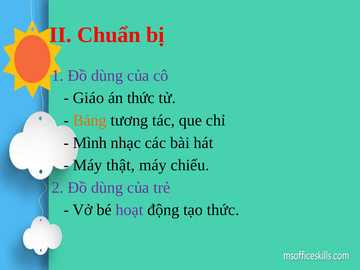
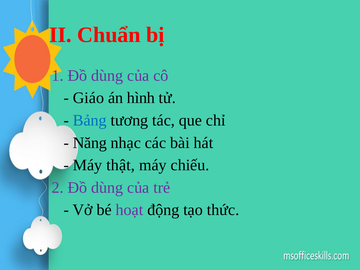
án thức: thức -> hình (141, 98)
Bảng colour: orange -> blue (90, 120)
Mình: Mình -> Năng (90, 143)
